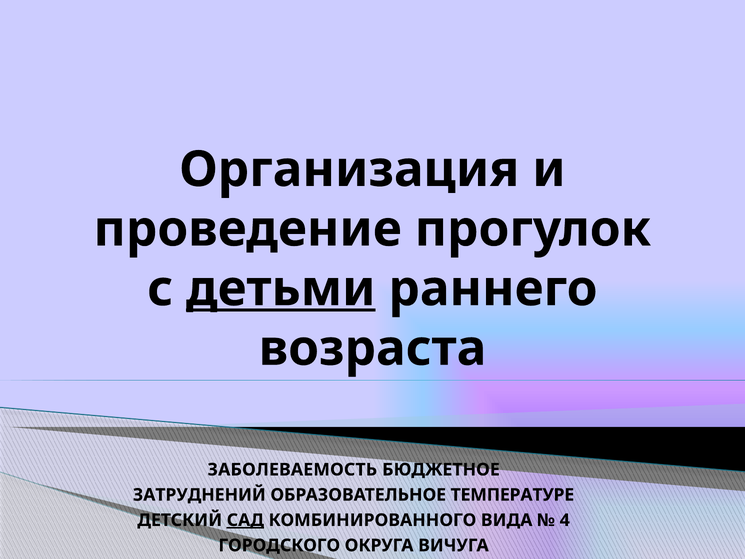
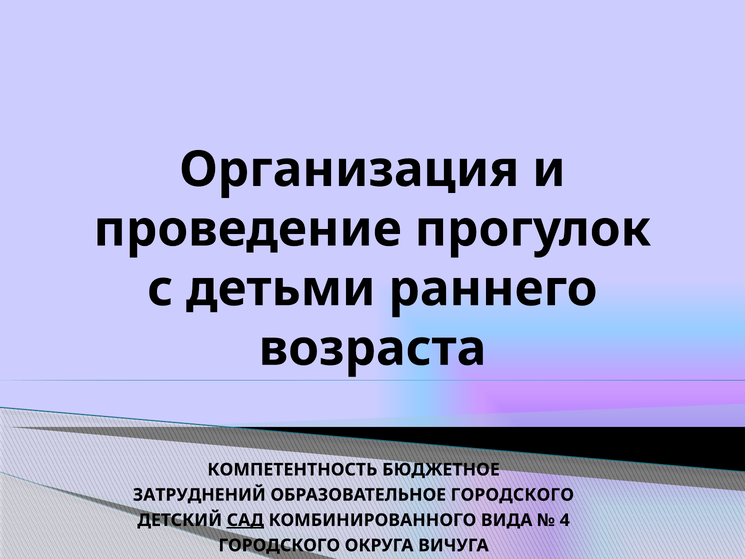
детьми underline: present -> none (281, 289)
ЗАБОЛЕВАЕМОСТЬ: ЗАБОЛЕВАЕМОСТЬ -> КОМПЕТЕНТНОСТЬ (292, 469)
ОБРАЗОВАТЕЛЬНОЕ ТЕМПЕРАТУРЕ: ТЕМПЕРАТУРЕ -> ГОРОДСКОГО (512, 495)
